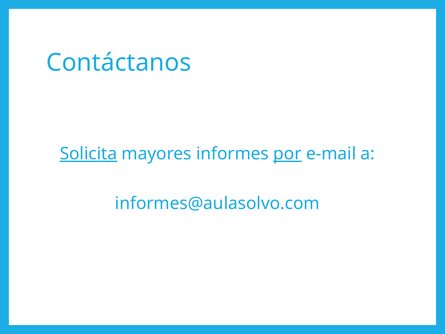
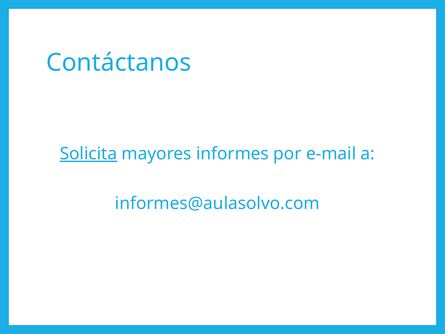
por underline: present -> none (287, 154)
